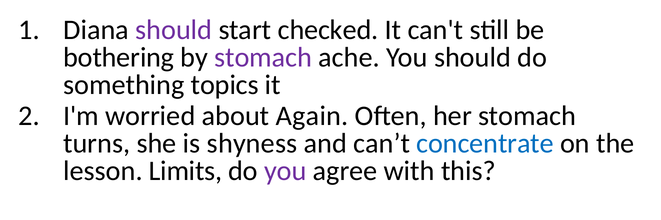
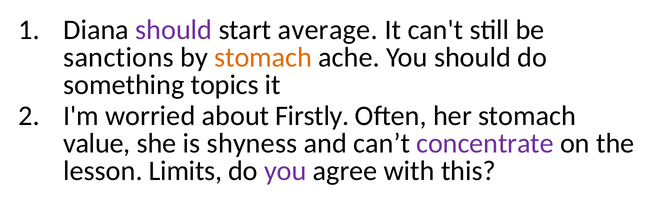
checked: checked -> average (328, 30)
bothering: bothering -> sanctions (118, 57)
stomach colour: purple -> orange (263, 57)
Again: Again -> Firstly (312, 116)
turns: turns -> value (97, 144)
concentrate colour: blue -> purple (485, 144)
